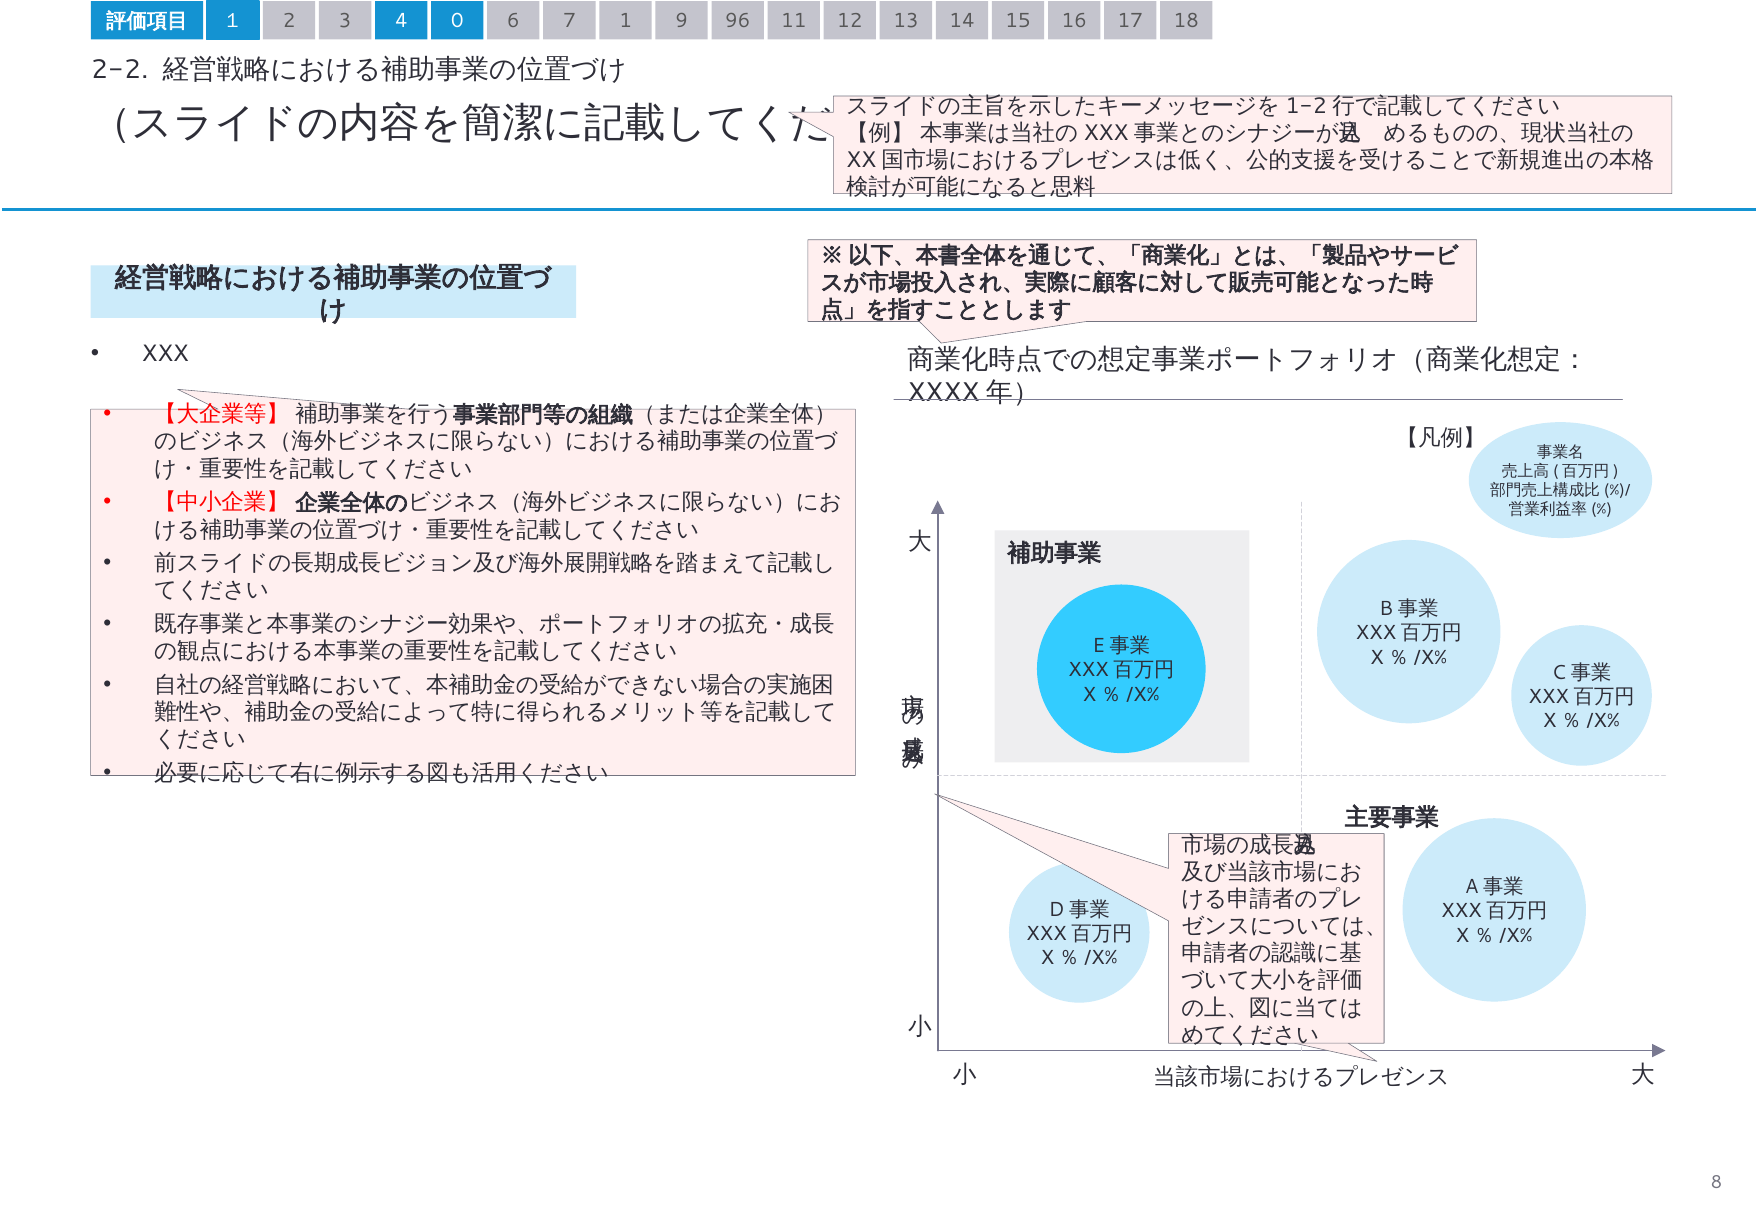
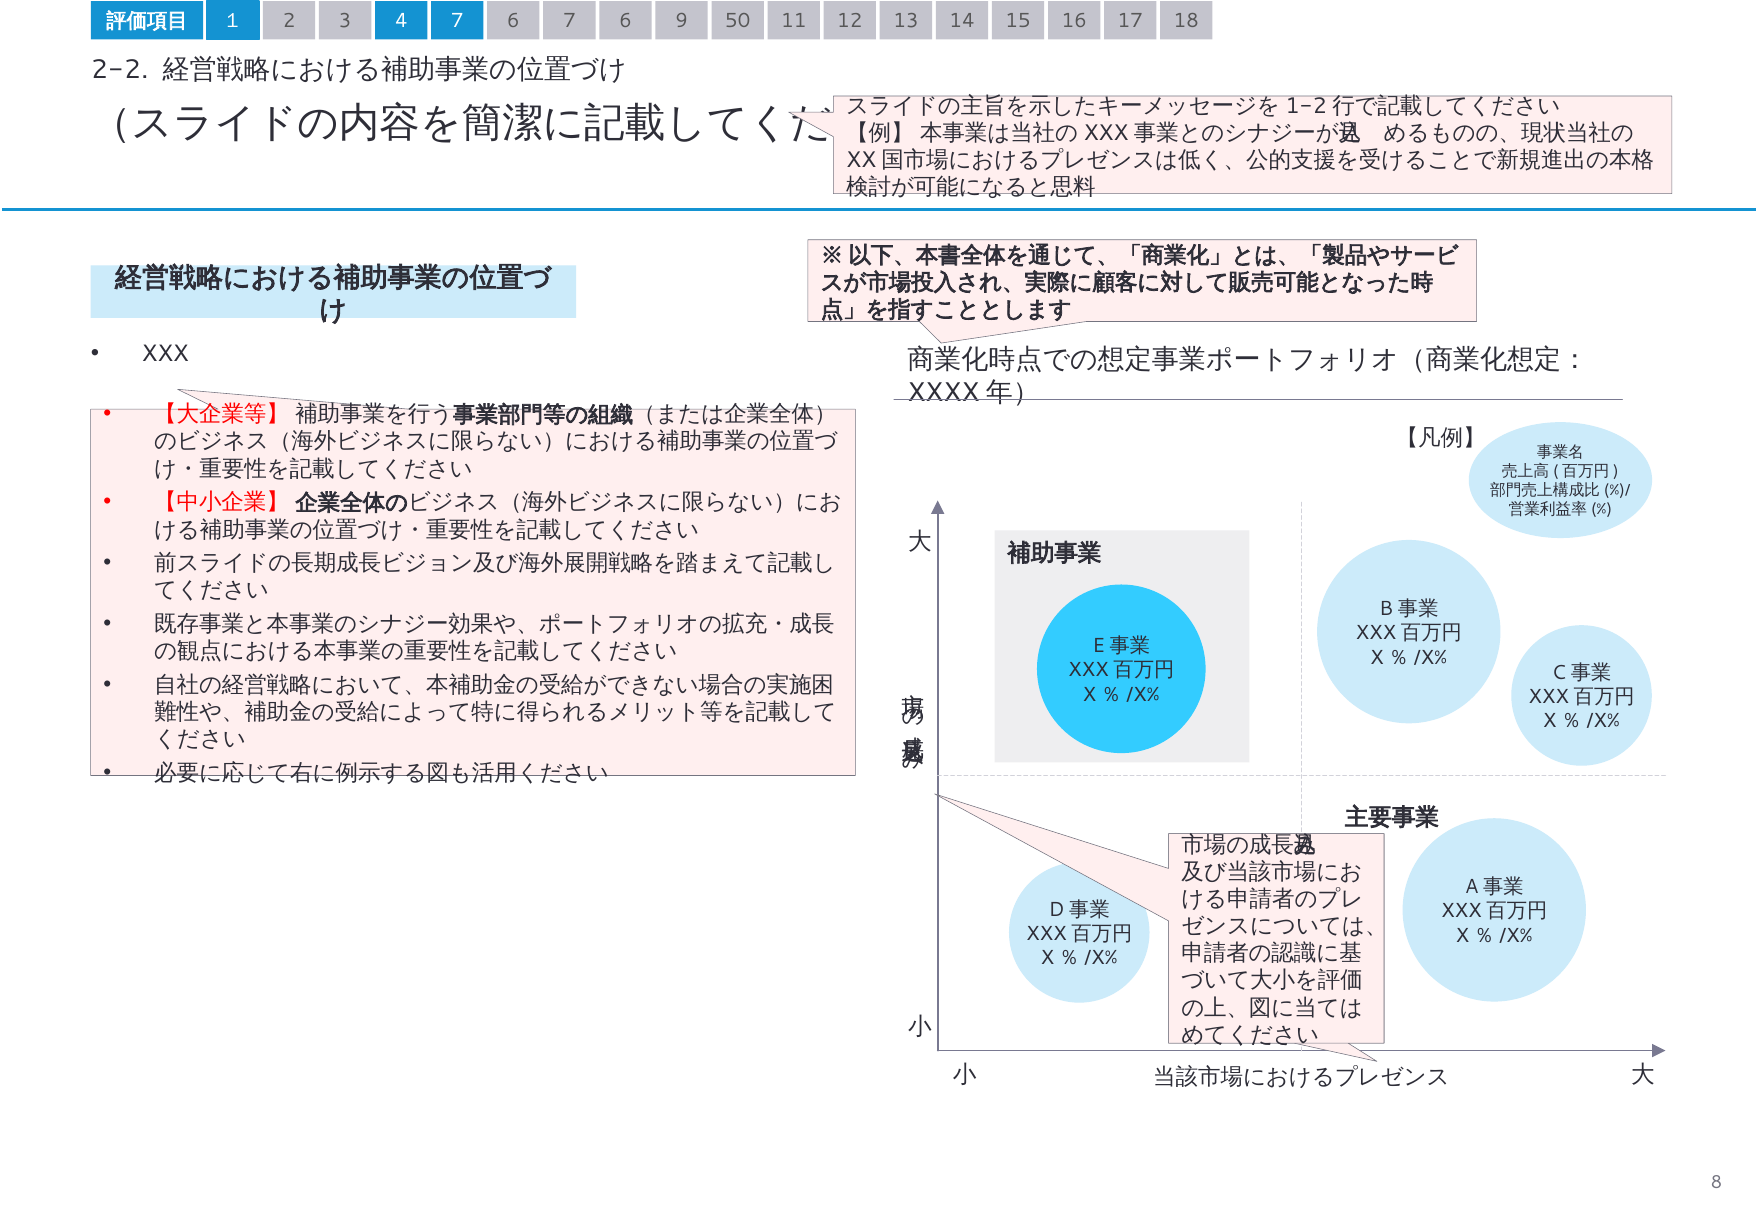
4 0: 0 -> 7 (457, 21)
6 7 1: 1 -> 6 (626, 21)
96: 96 -> 50 (738, 21)
